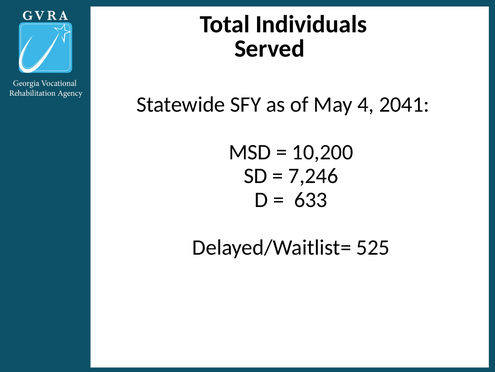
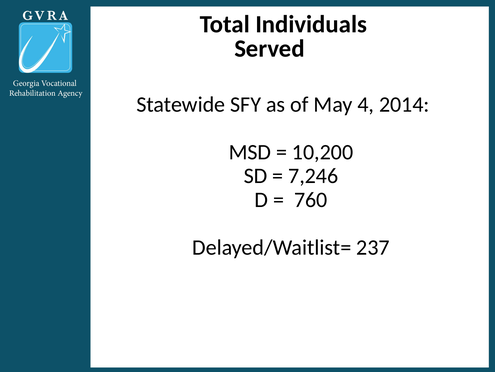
2041: 2041 -> 2014 (404, 104)
633: 633 -> 760 (311, 199)
525: 525 -> 237 (373, 247)
